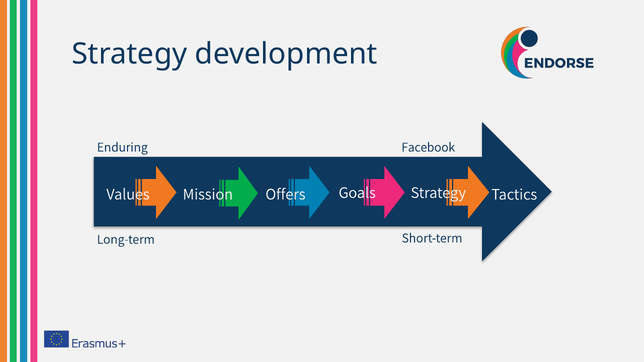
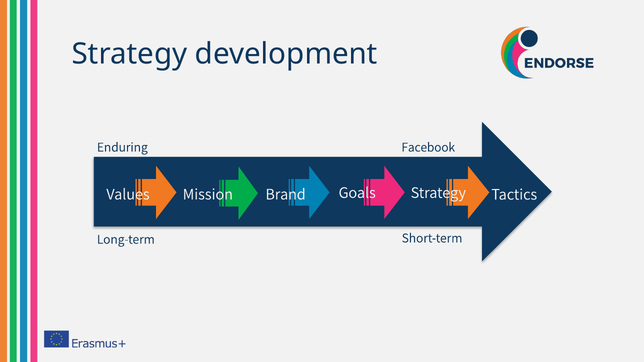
Offers: Offers -> Brand (286, 194)
